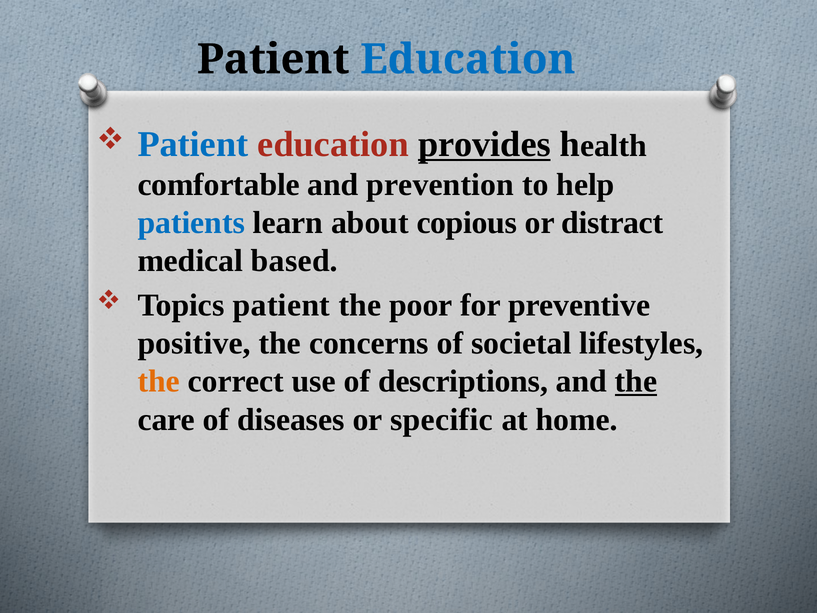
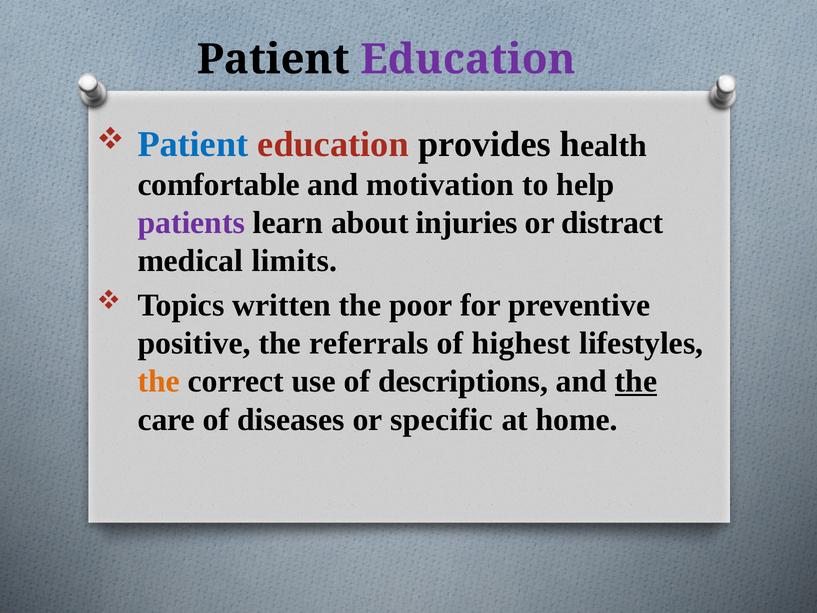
Education colour: blue -> purple (468, 59)
provides underline: present -> none (484, 144)
prevention: prevention -> motivation (440, 185)
patients colour: blue -> purple (191, 223)
copious: copious -> injuries (467, 223)
based: based -> limits (294, 261)
Topics patient: patient -> written (282, 305)
concerns: concerns -> referrals (369, 343)
societal: societal -> highest (521, 343)
